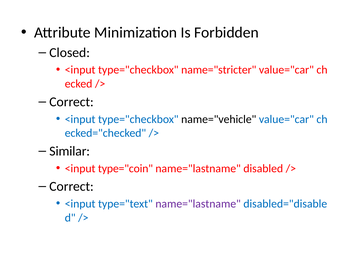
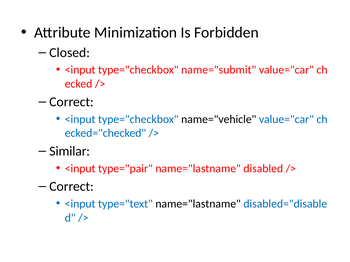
name="stricter: name="stricter -> name="submit (219, 70)
type="coin: type="coin -> type="pair (125, 169)
name="lastname colour: purple -> black (198, 204)
